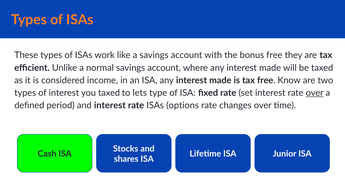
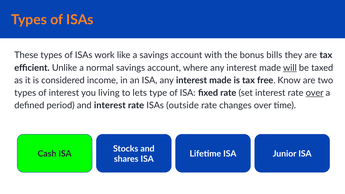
bonus free: free -> bills (274, 55)
will underline: none -> present (290, 68)
you taxed: taxed -> living (109, 93)
options: options -> outside (183, 105)
